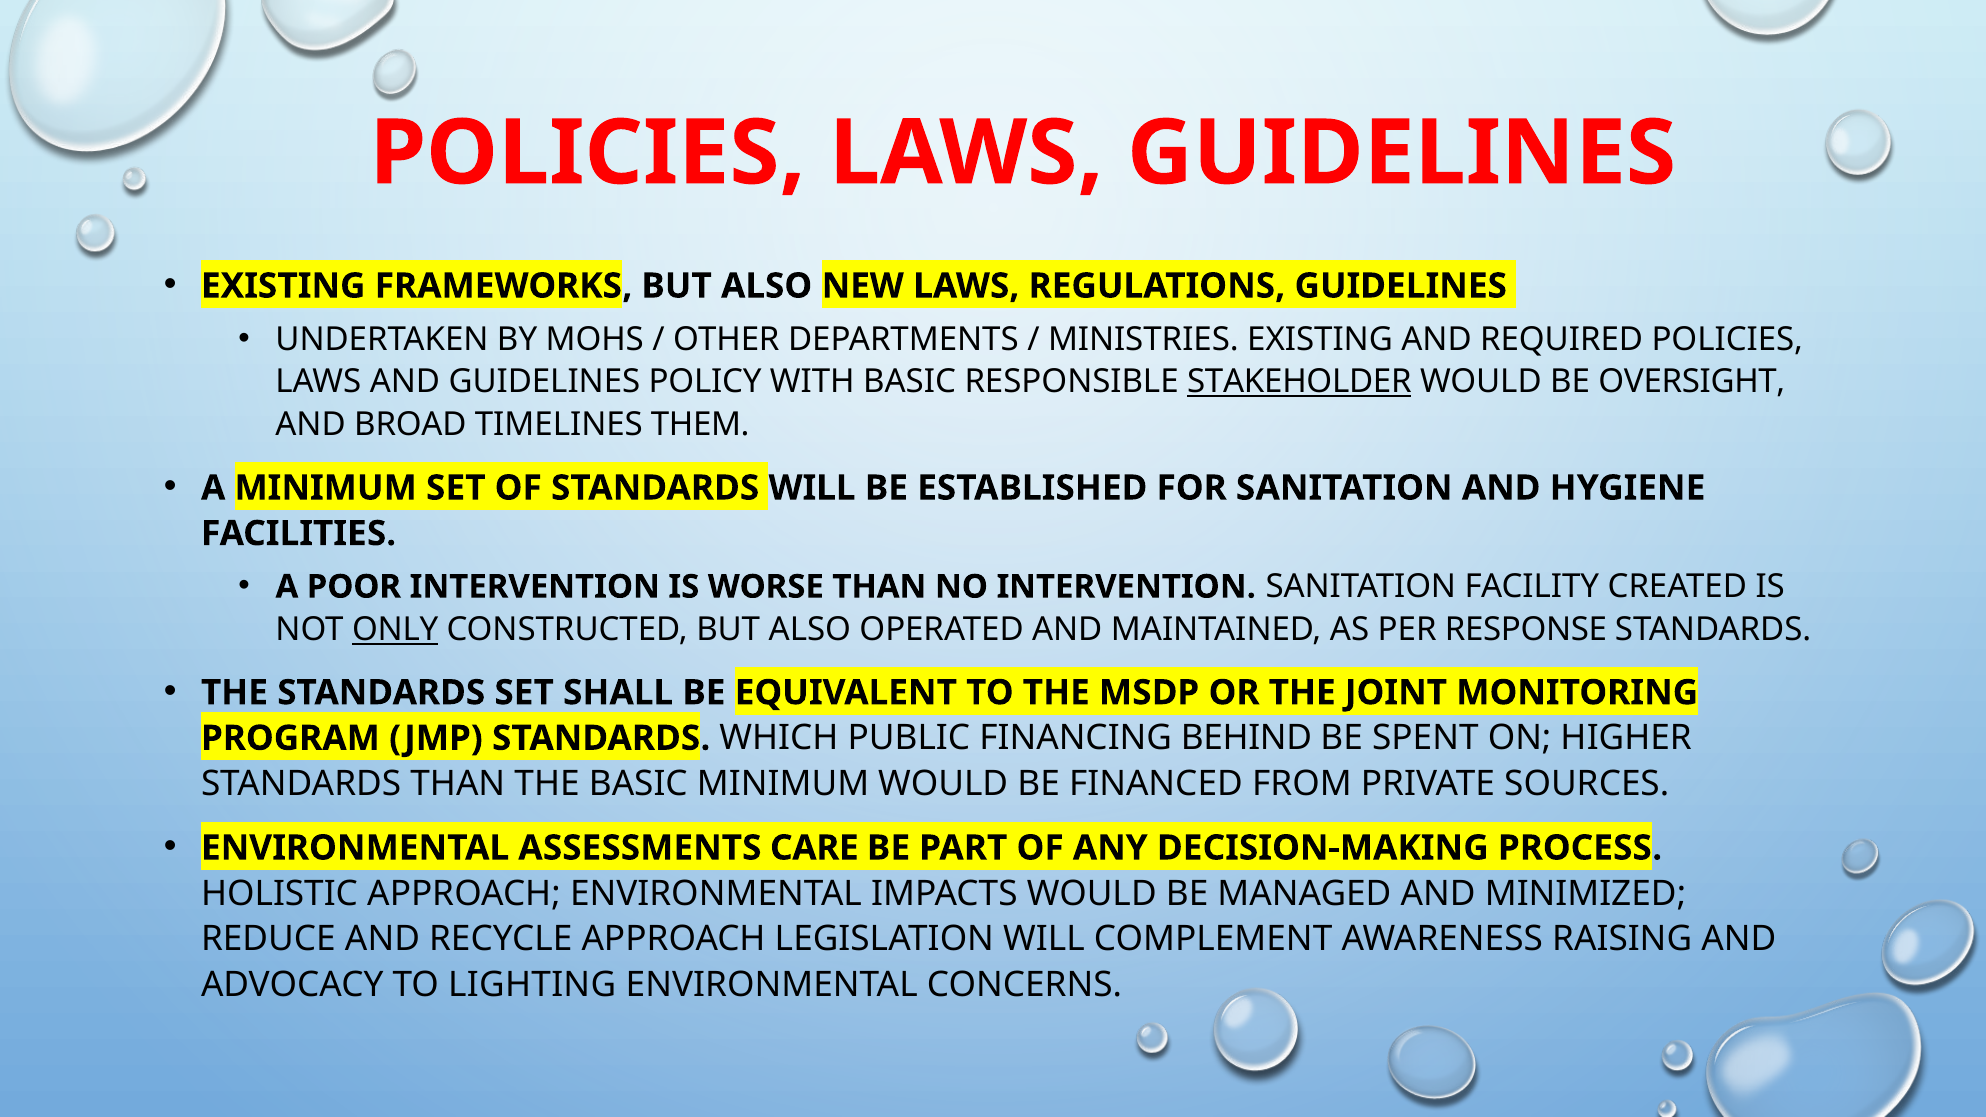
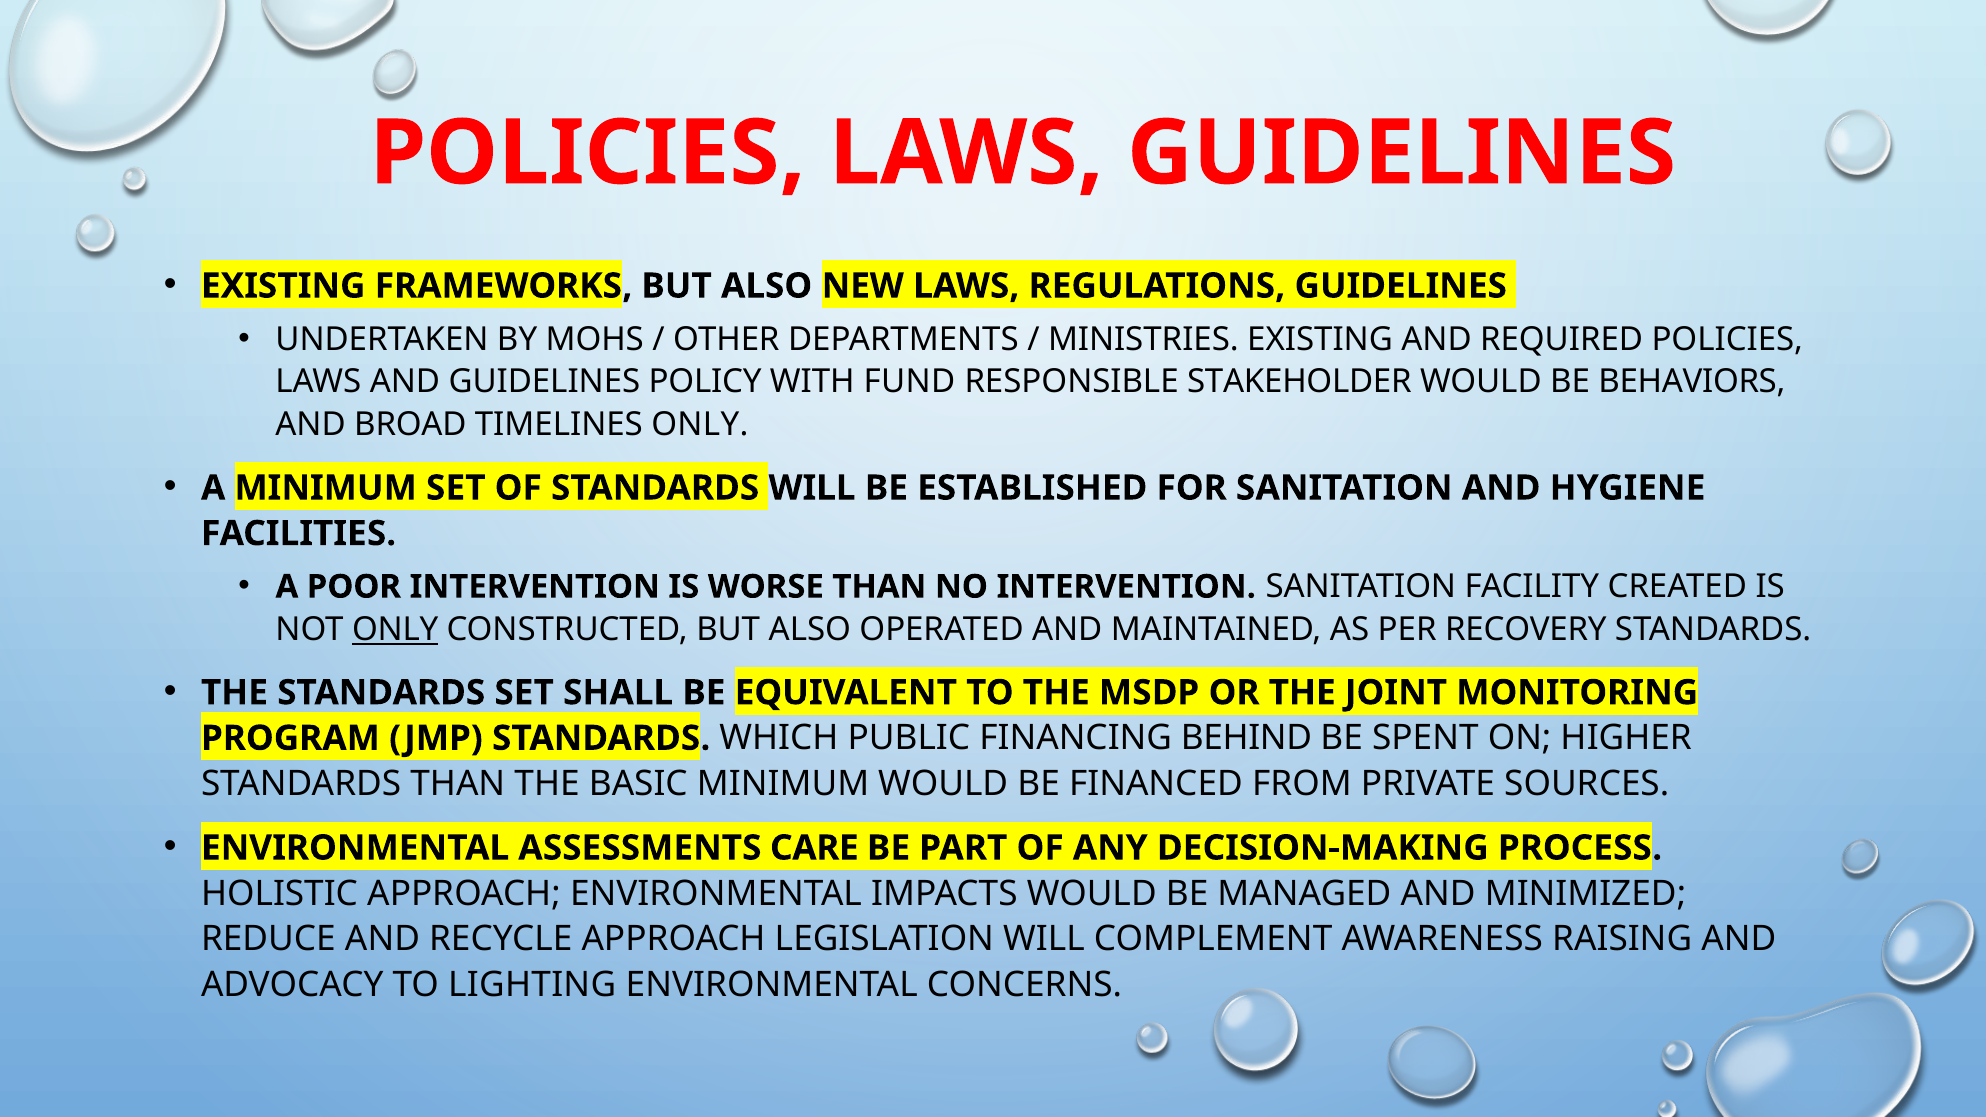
WITH BASIC: BASIC -> FUND (909, 382)
STAKEHOLDER underline: present -> none (1299, 382)
OVERSIGHT: OVERSIGHT -> BEHAVIORS (1692, 382)
TIMELINES THEM: THEM -> ONLY (700, 425)
RESPONSE: RESPONSE -> RECOVERY (1526, 630)
